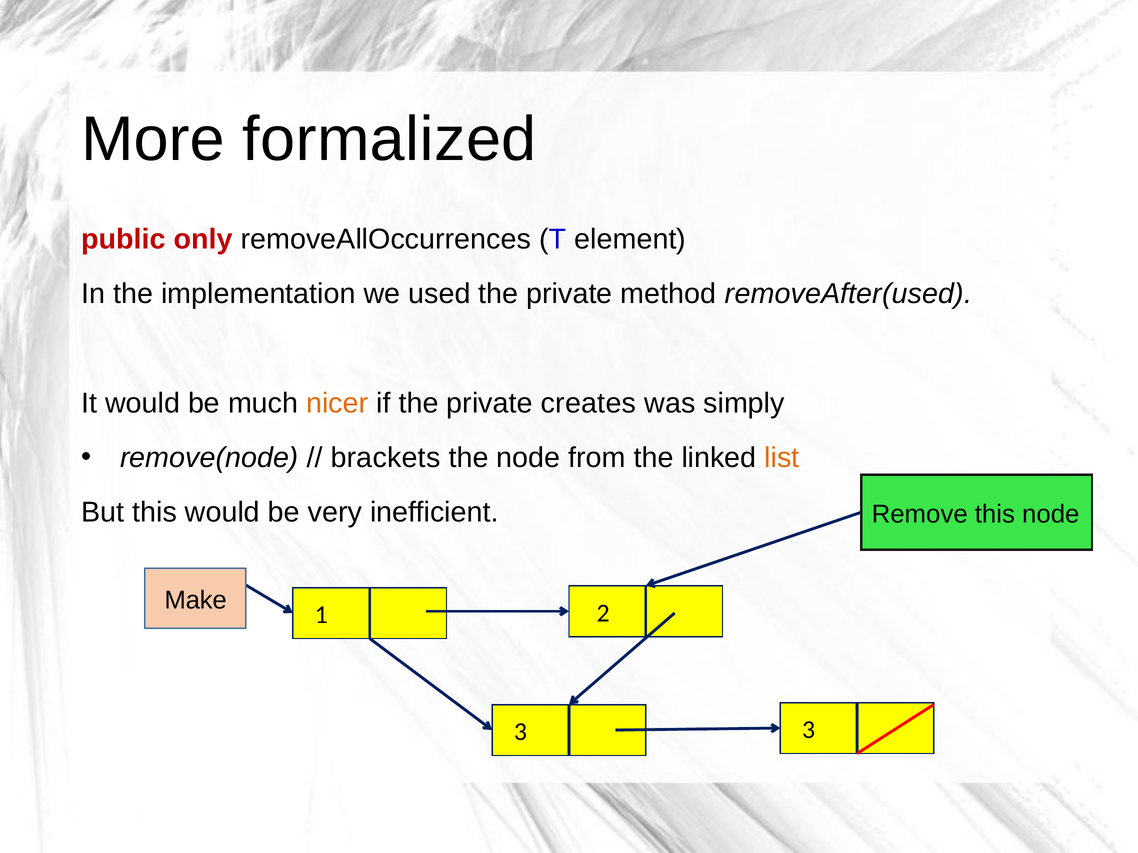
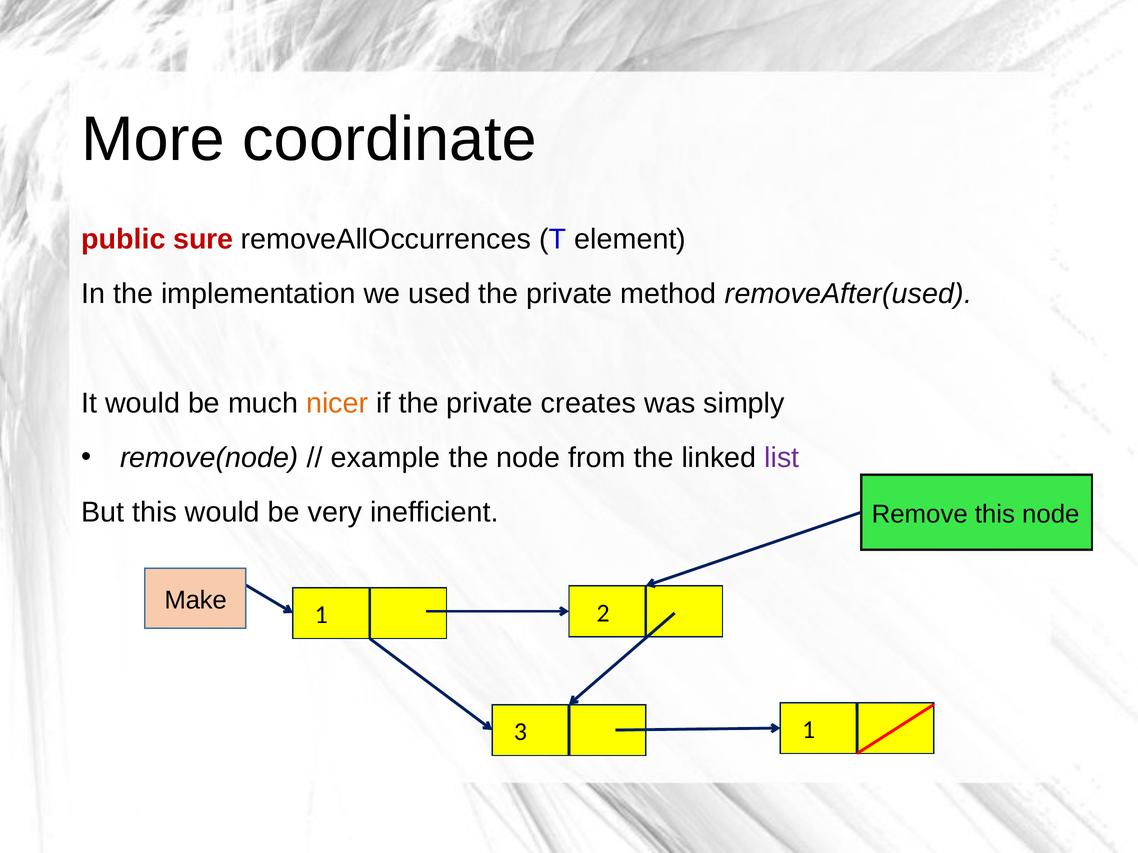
formalized: formalized -> coordinate (390, 139)
only: only -> sure (203, 239)
brackets: brackets -> example (385, 458)
list colour: orange -> purple (782, 458)
3 3: 3 -> 1 (809, 730)
